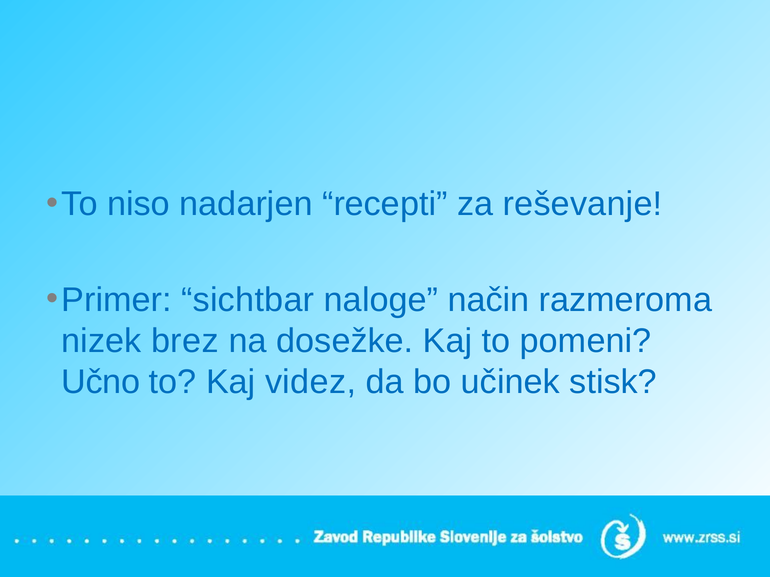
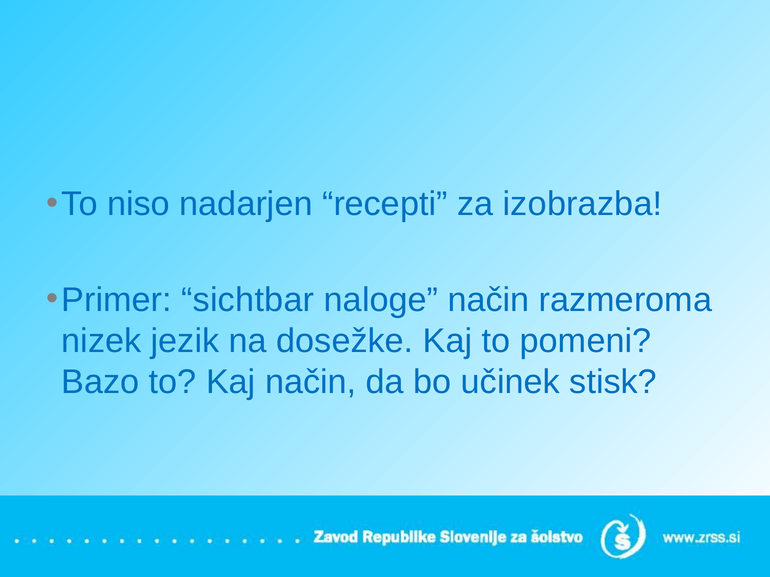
reševanje: reševanje -> izobrazba (583, 204)
brez: brez -> jezik (185, 341)
Učno: Učno -> Bazo (100, 382)
Kaj videz: videz -> način (311, 382)
